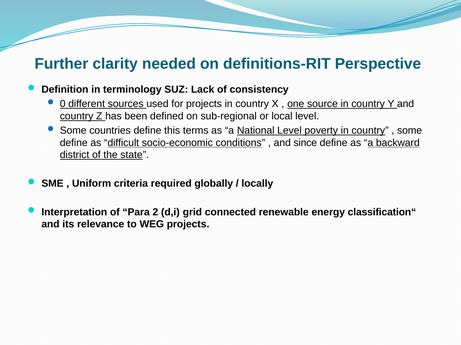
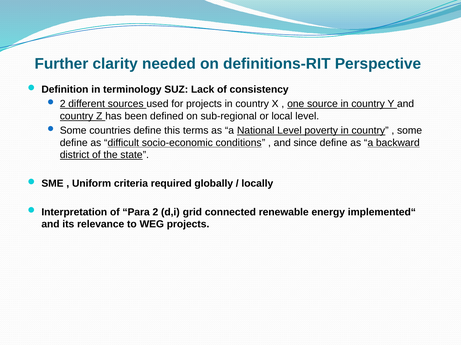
0: 0 -> 2 (63, 104)
classification“: classification“ -> implemented“ (382, 213)
